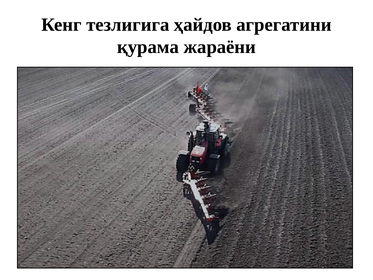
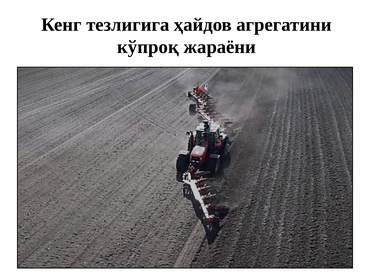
қурама: қурама -> кўпроқ (148, 47)
